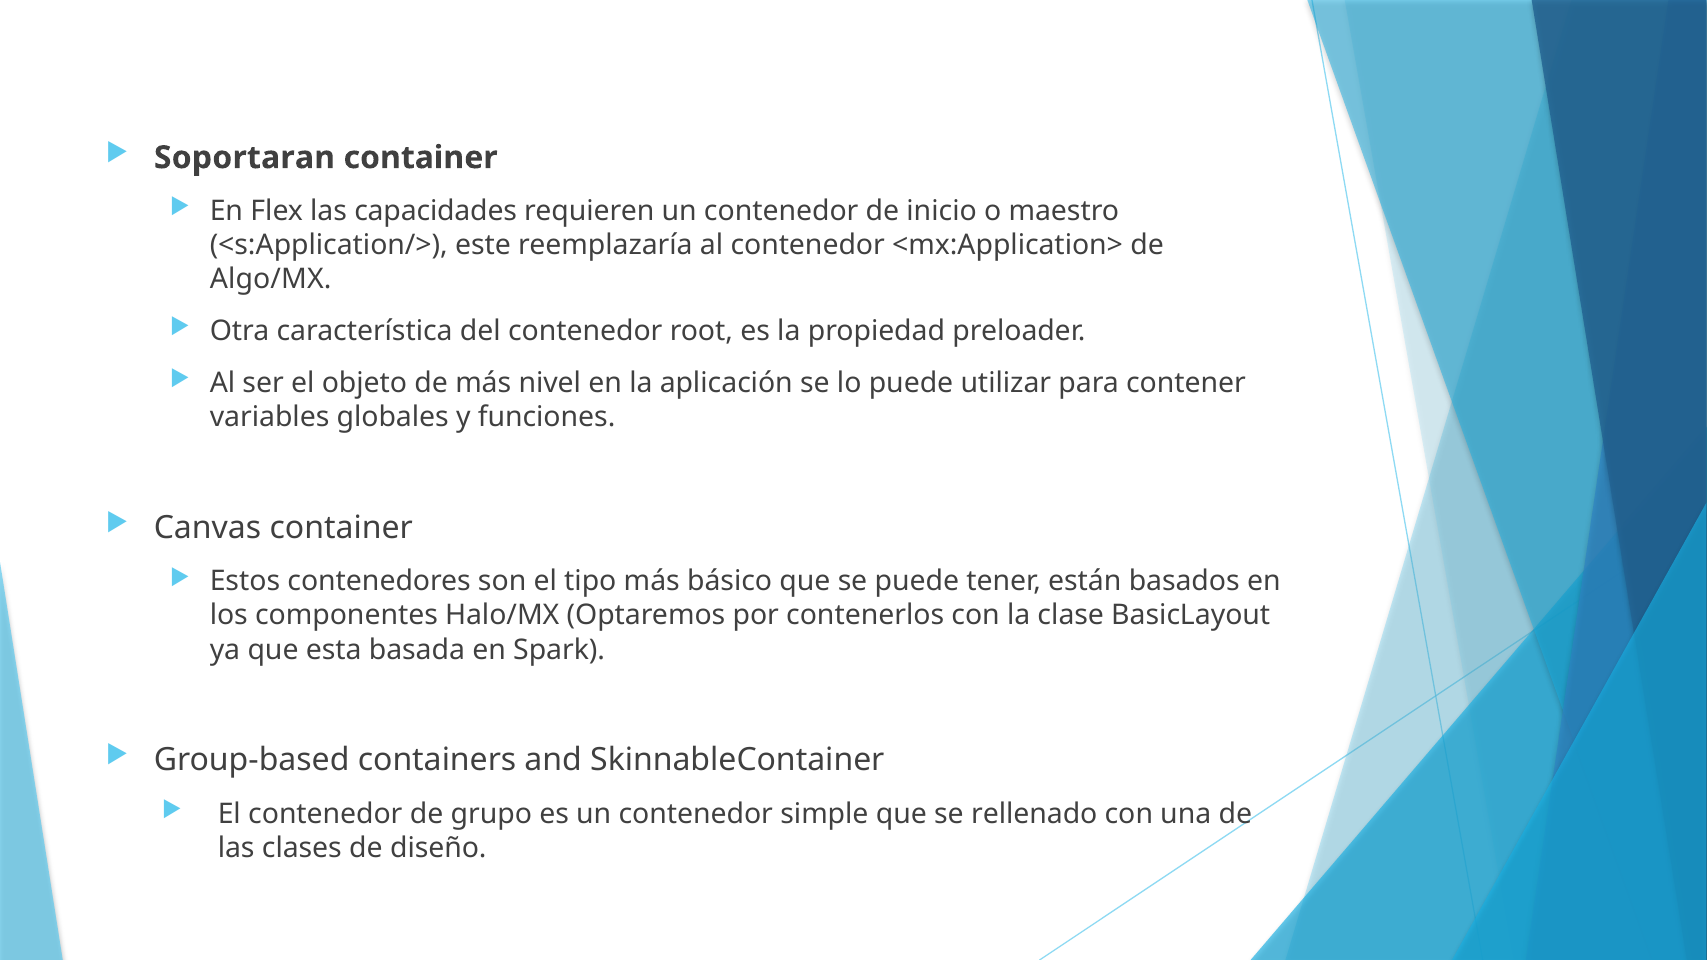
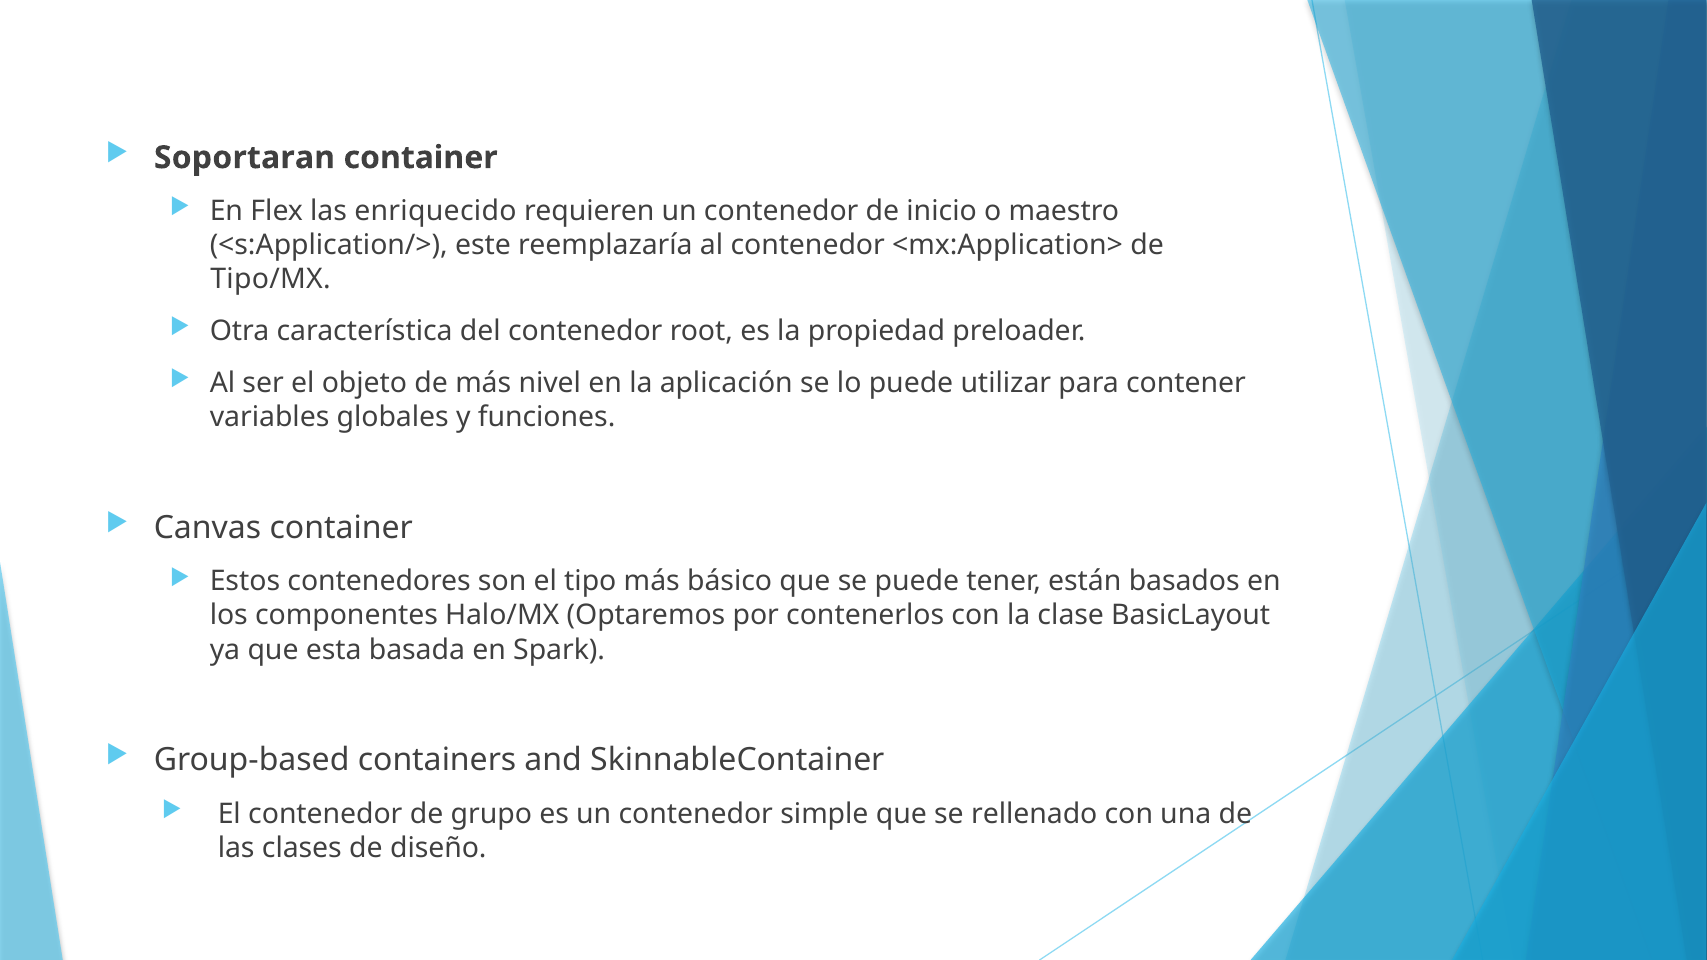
capacidades: capacidades -> enriquecido (435, 211)
Algo/MX: Algo/MX -> Tipo/MX (271, 280)
